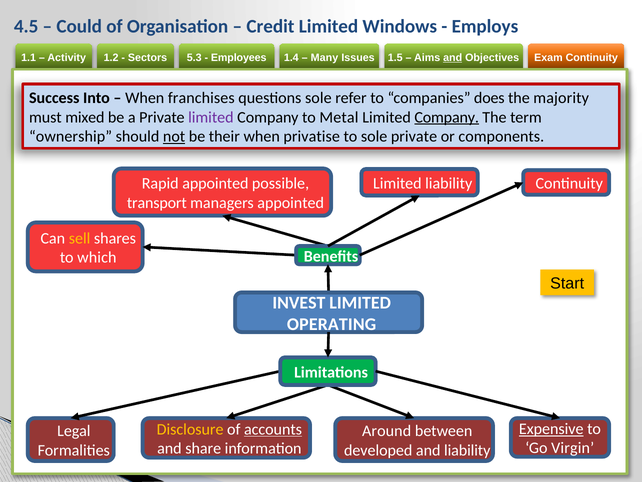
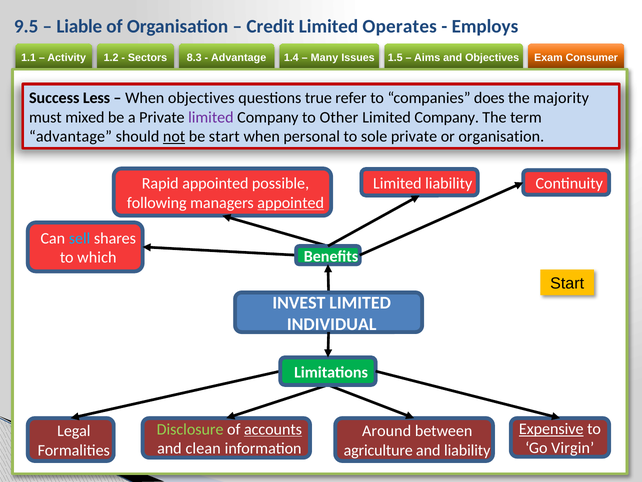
4.5: 4.5 -> 9.5 (26, 26)
Could: Could -> Liable (79, 26)
Windows: Windows -> Operates (400, 26)
5.3: 5.3 -> 8.3 (194, 57)
Employees: Employees -> Advantage (239, 57)
and underline: present -> none (453, 57)
Continuity: Continuity -> Consumer (592, 57)
Into: Into -> Less (97, 98)
When franchises: franchises -> objectives (201, 98)
questions sole: sole -> true (318, 98)
Metal: Metal -> Other (339, 117)
Company underline: present -> none (447, 117)
ownership: ownership -> advantage (70, 136)
be their: their -> start (224, 136)
privatise: privatise -> personal (312, 136)
or components: components -> organisation (501, 136)
transport: transport -> following (157, 203)
appointed underline: none -> present (291, 203)
sell colour: yellow -> light blue (80, 238)
OPERATING: OPERATING -> INDIVIDUAL (332, 324)
Disclosure colour: yellow -> light green (190, 429)
share: share -> clean (203, 448)
developed: developed -> agriculture (378, 450)
